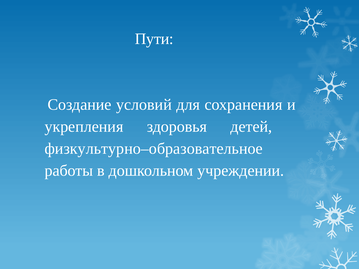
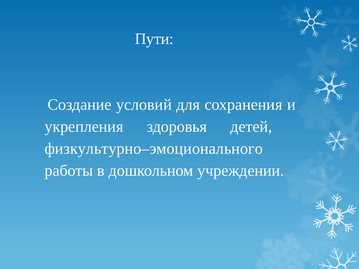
физкультурно–образовательное: физкультурно–образовательное -> физкультурно–эмоционального (154, 149)
